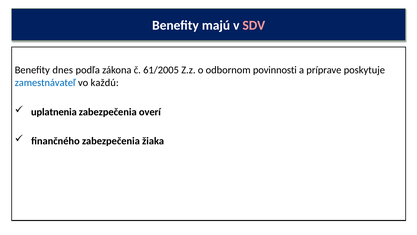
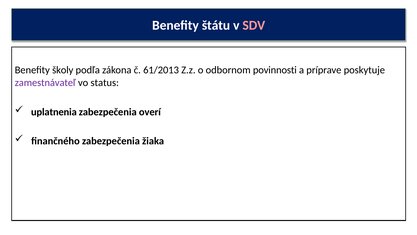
majú: majú -> štátu (216, 25)
dnes: dnes -> školy (63, 70)
61/2005: 61/2005 -> 61/2013 (161, 70)
zamestnávateľ colour: blue -> purple (45, 83)
každú: každú -> status (105, 83)
